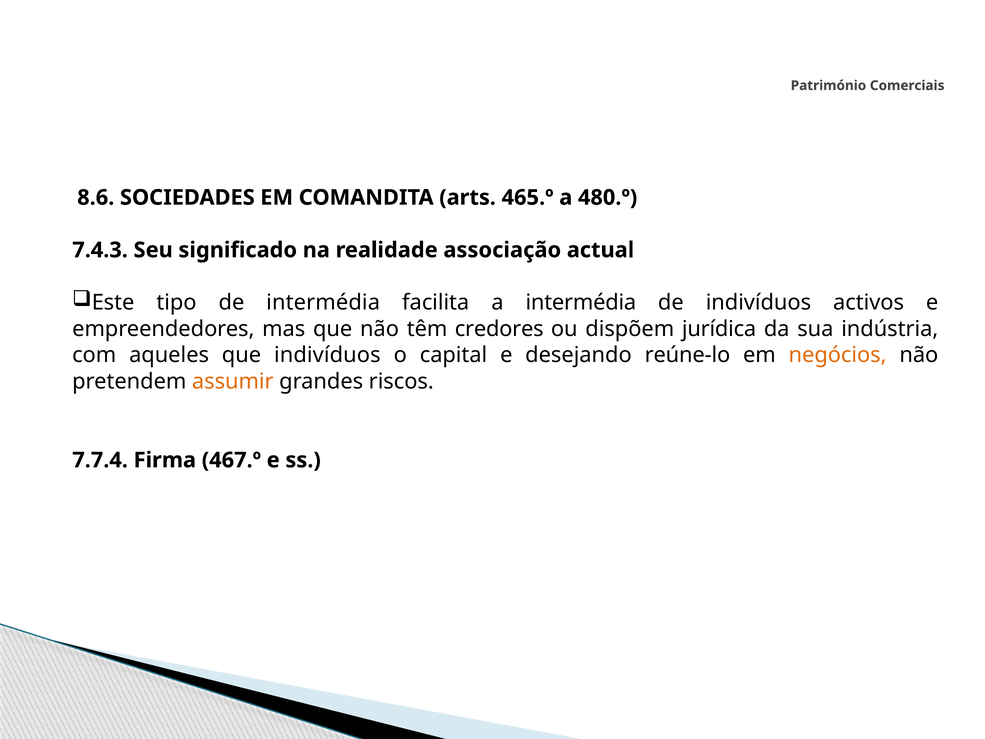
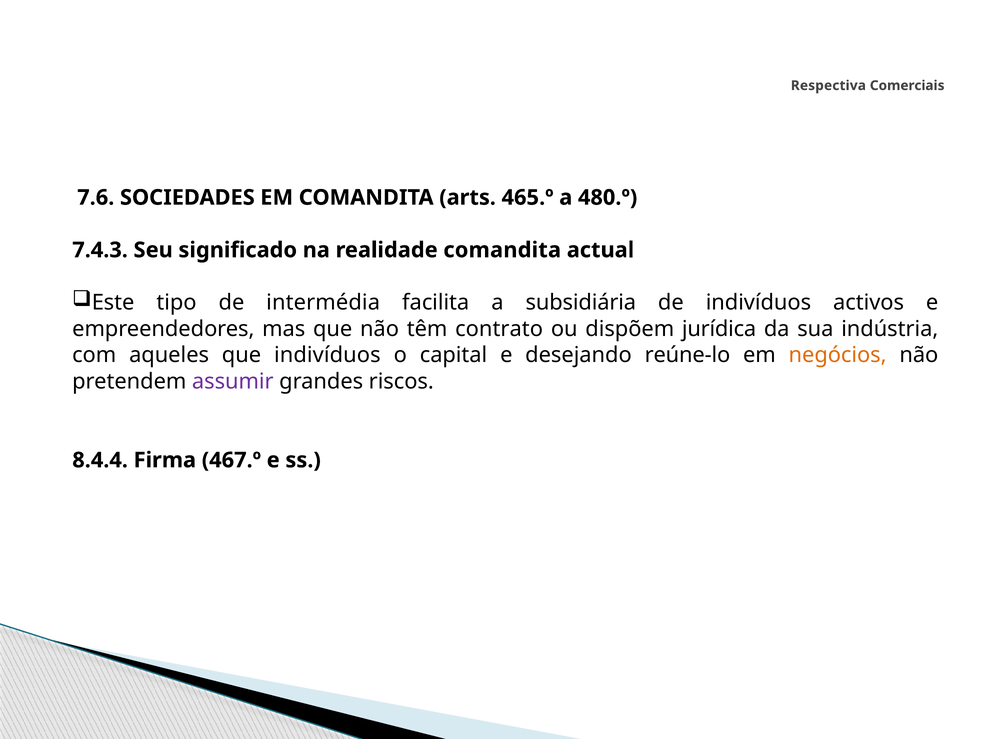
Património: Património -> Respectiva (828, 86)
8.6: 8.6 -> 7.6 (96, 197)
realidade associação: associação -> comandita (502, 250)
a intermédia: intermédia -> subsidiária (581, 302)
credores: credores -> contrato (499, 329)
assumir colour: orange -> purple (233, 381)
7.7.4: 7.7.4 -> 8.4.4 (100, 460)
